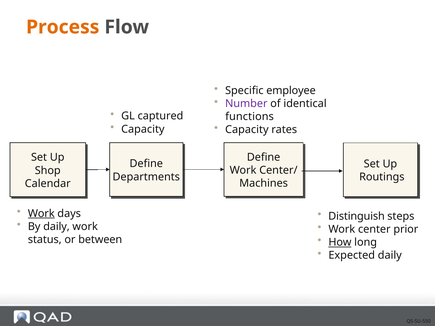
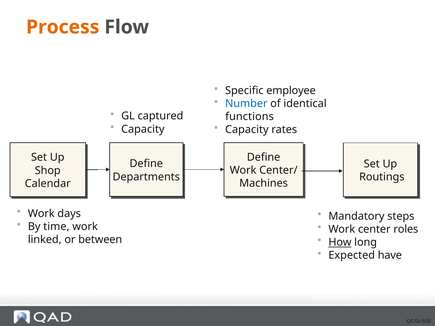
Number colour: purple -> blue (246, 104)
Work underline: present -> none (41, 214)
Distinguish: Distinguish -> Mandatory (356, 216)
By daily: daily -> time (56, 227)
prior: prior -> roles (406, 229)
status: status -> linked (45, 240)
Expected daily: daily -> have (390, 255)
